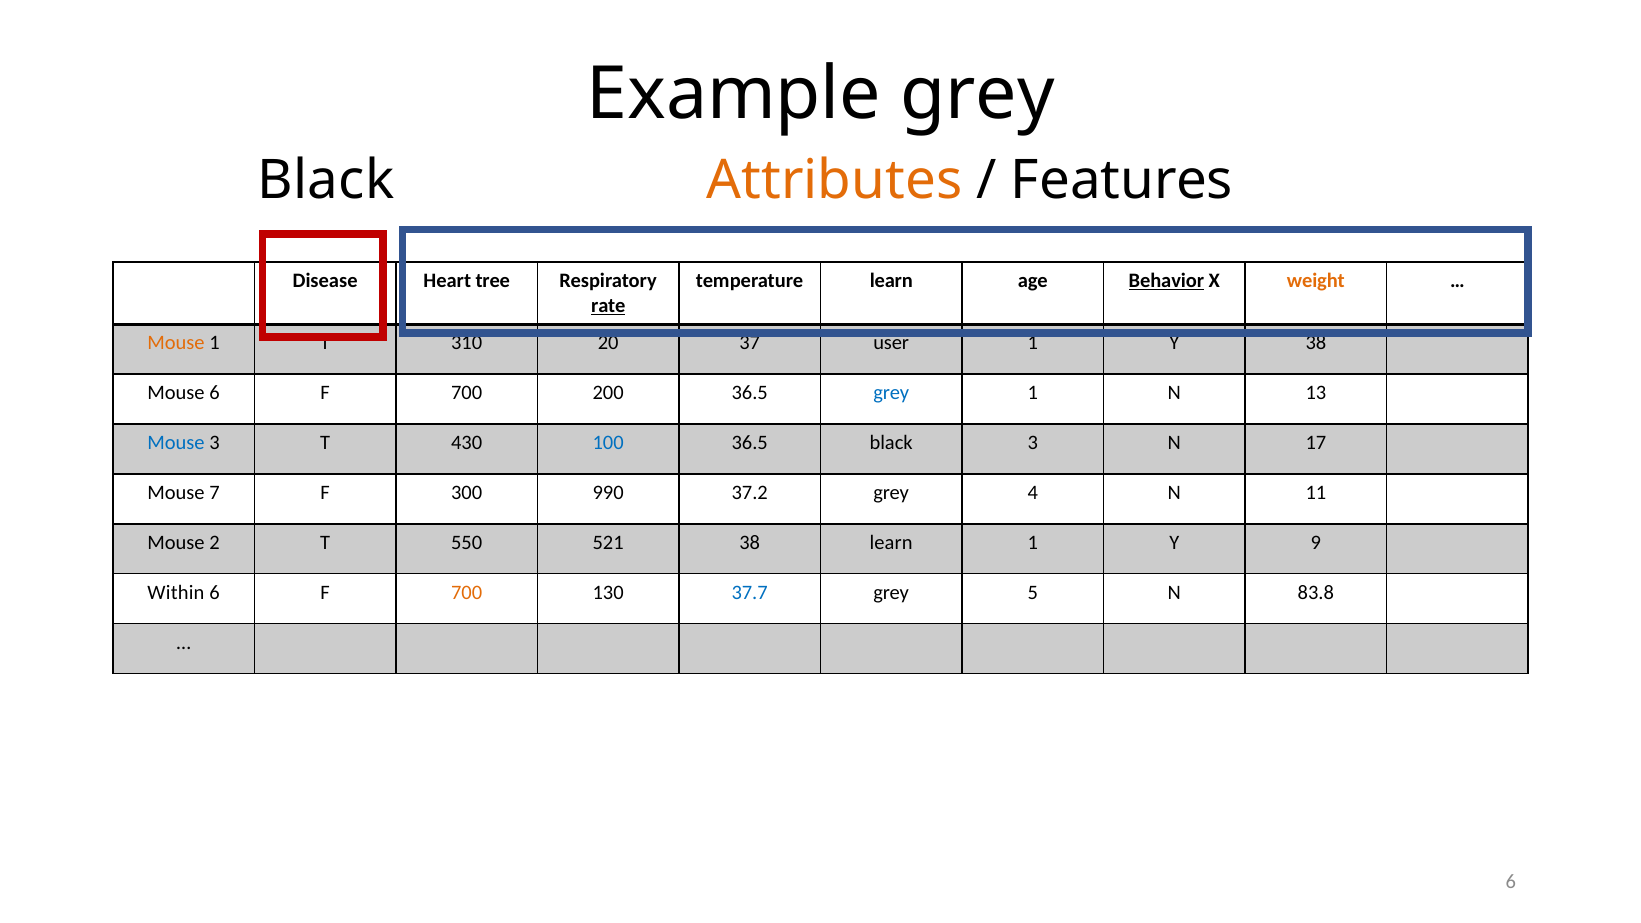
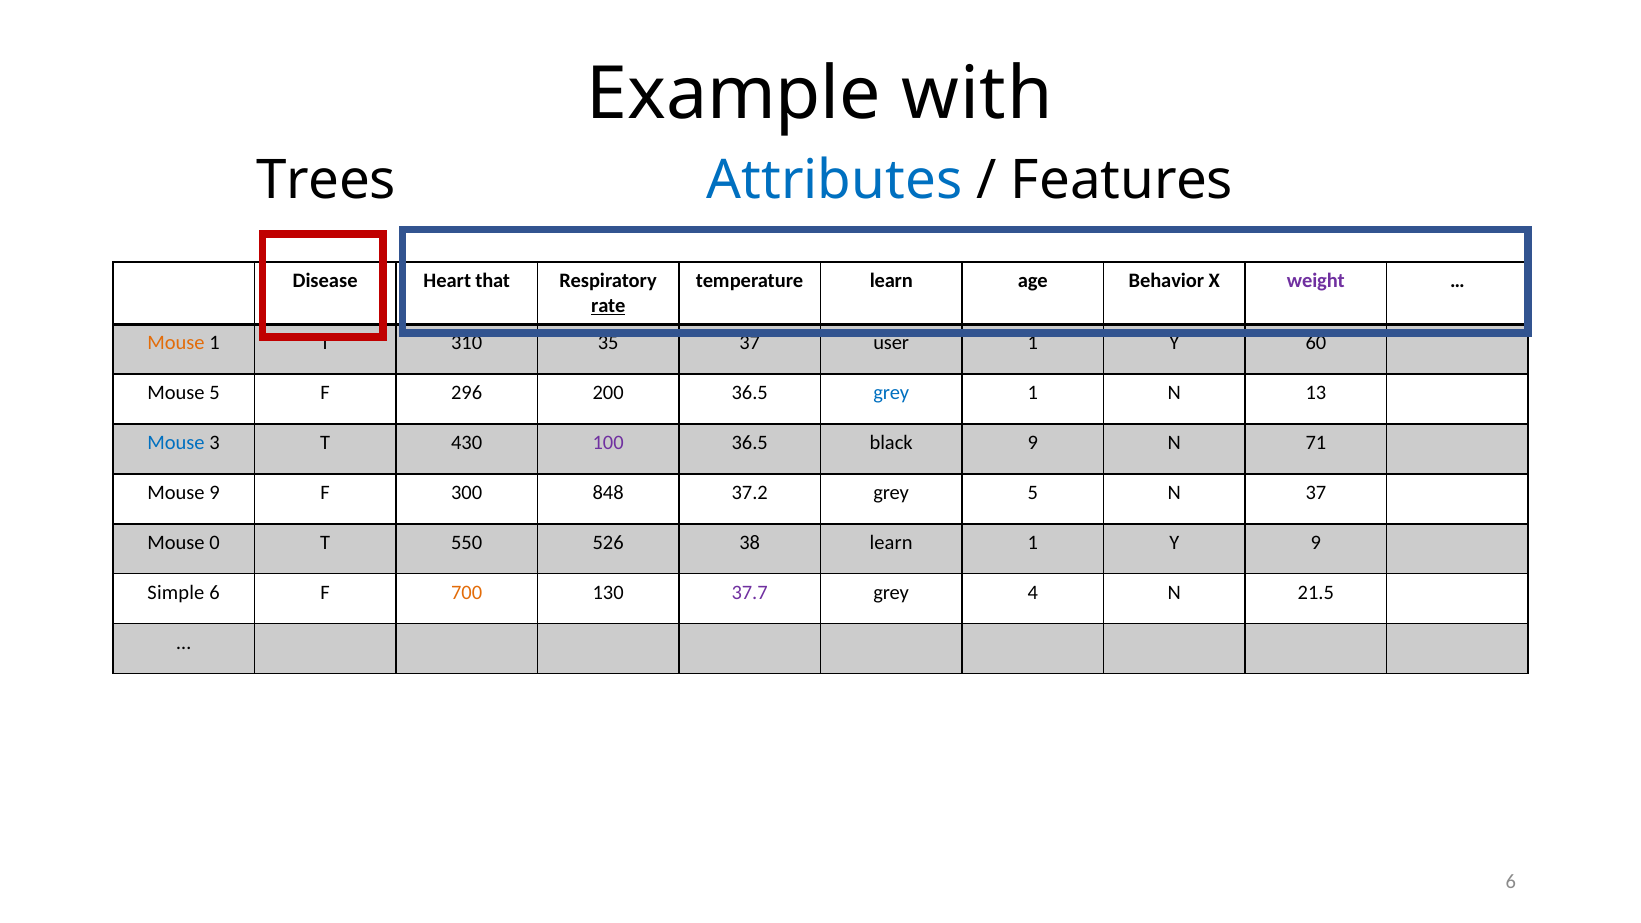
Example grey: grey -> with (977, 94)
Black: Black -> Trees (326, 181)
Attributes colour: orange -> blue (835, 181)
tree: tree -> that (493, 281)
Behavior underline: present -> none (1166, 281)
weight colour: orange -> purple (1316, 281)
20: 20 -> 35 (608, 343)
Y 38: 38 -> 60 (1316, 343)
Mouse 6: 6 -> 5 (214, 393)
700: 700 -> 296 (467, 393)
100 colour: blue -> purple (608, 443)
black 3: 3 -> 9 (1033, 443)
17: 17 -> 71 (1316, 443)
Mouse 7: 7 -> 9 (214, 493)
990: 990 -> 848 (608, 493)
grey 4: 4 -> 5 (1033, 493)
N 11: 11 -> 37 (1316, 493)
2: 2 -> 0 (214, 543)
521: 521 -> 526 (608, 543)
Within: Within -> Simple (176, 593)
37.7 colour: blue -> purple (750, 593)
5: 5 -> 4 (1033, 593)
83.8: 83.8 -> 21.5 (1316, 593)
